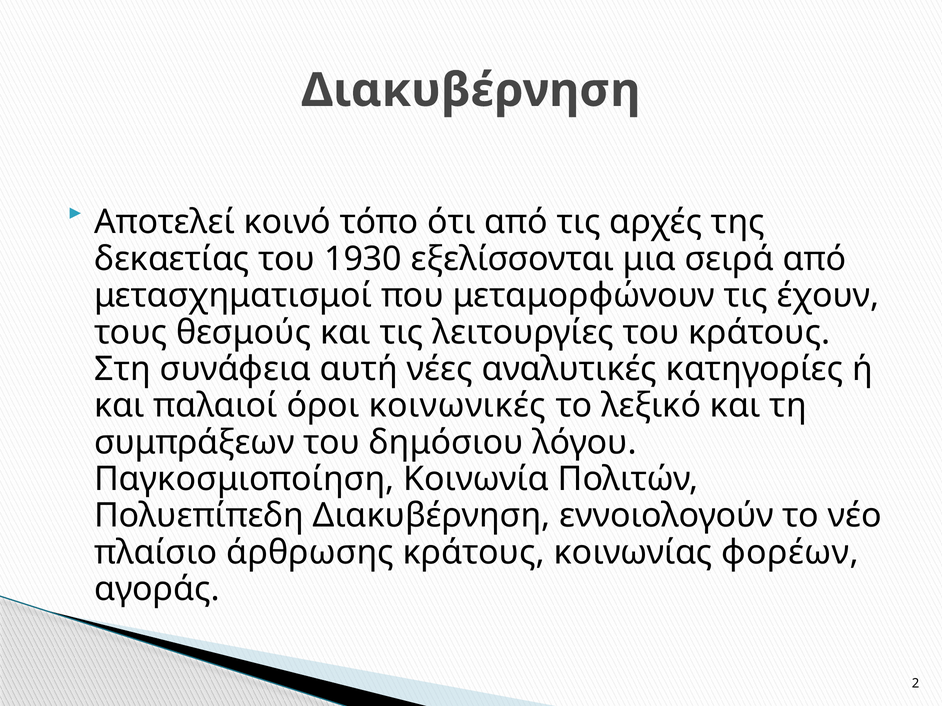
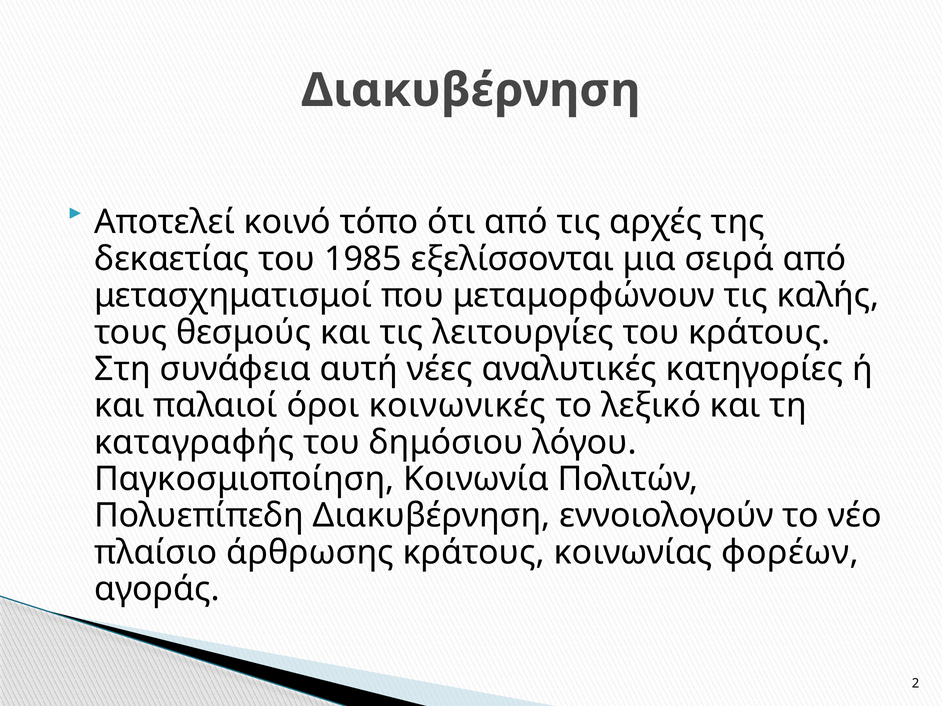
1930: 1930 -> 1985 (363, 259)
έχουν: έχουν -> καλής (828, 296)
συμπράξεων: συμπράξεων -> καταγραφής (194, 443)
